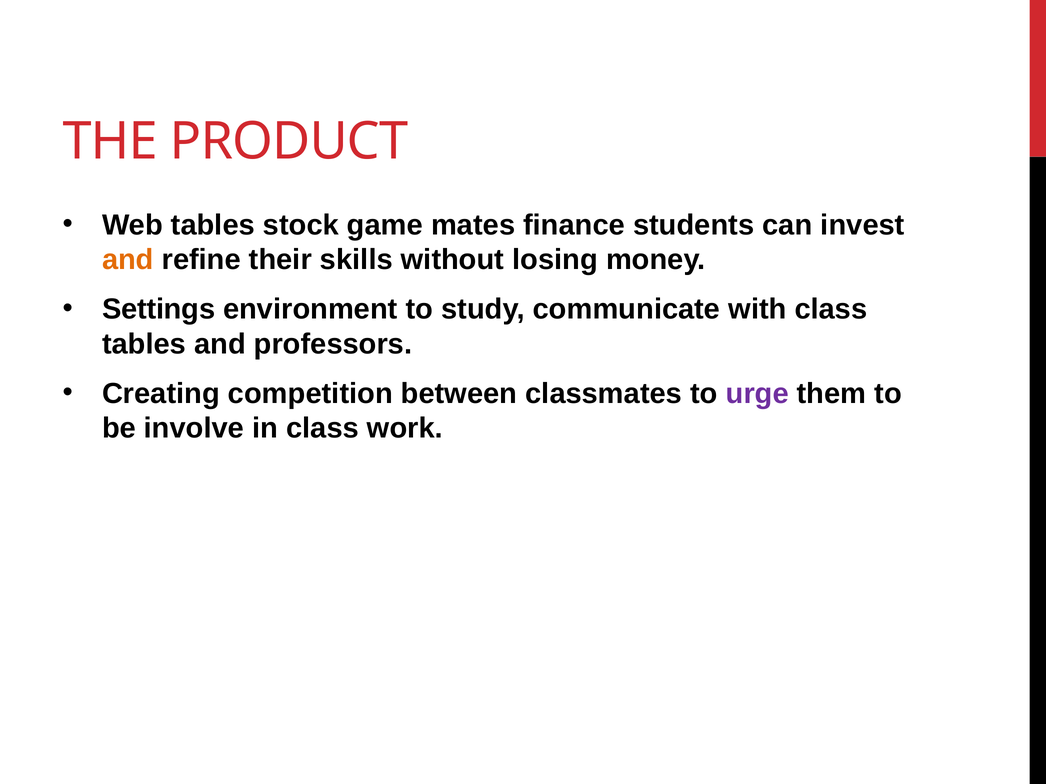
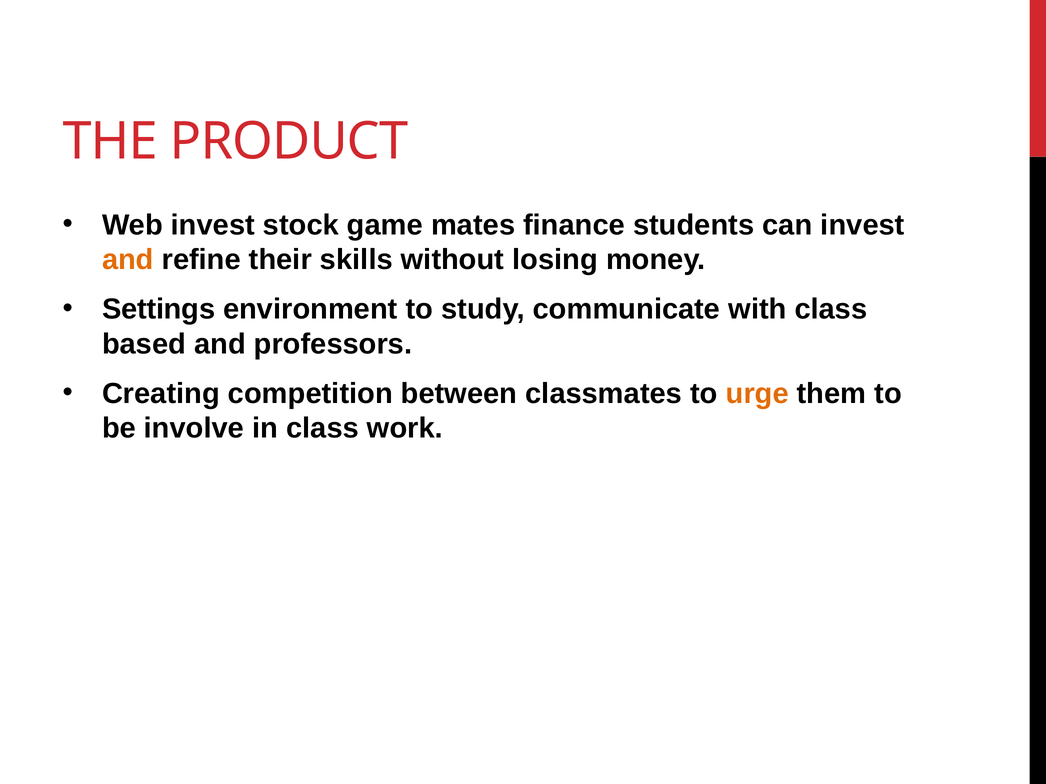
Web tables: tables -> invest (213, 225)
tables: tables -> based (144, 344)
urge colour: purple -> orange (757, 394)
